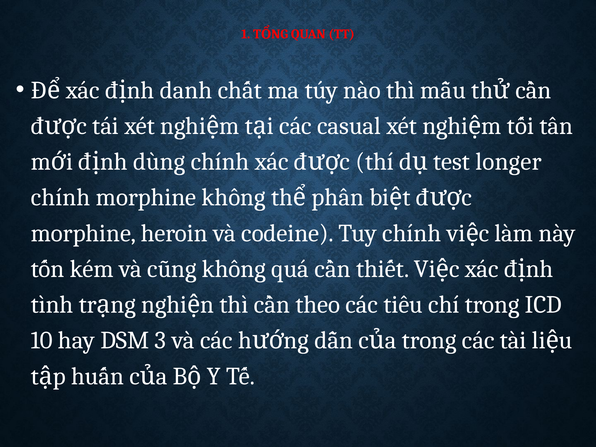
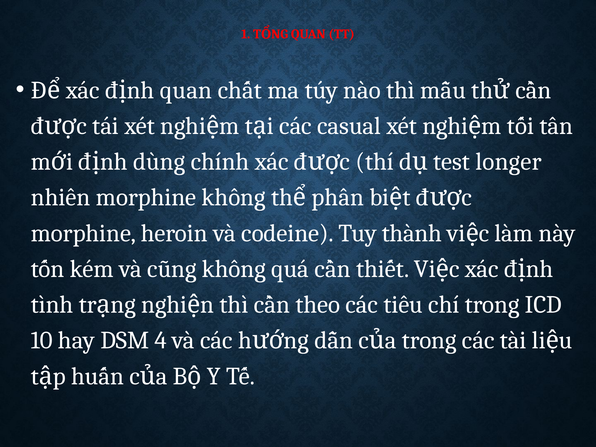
danh: danh -> quan (186, 90)
chính: chính -> nhiên (61, 197)
Tuy chính: chính -> thành (412, 233)
3: 3 -> 4 (161, 340)
